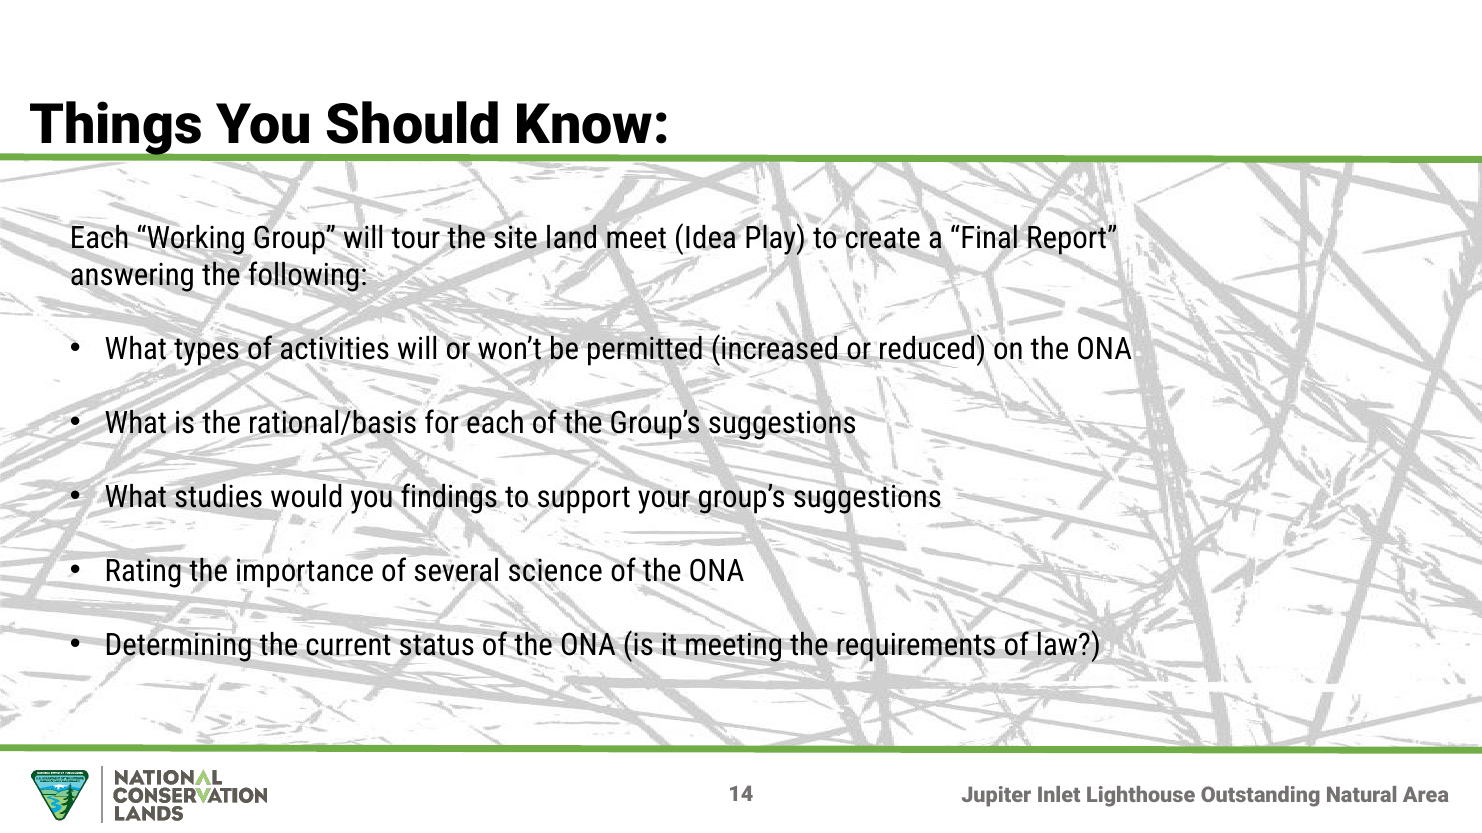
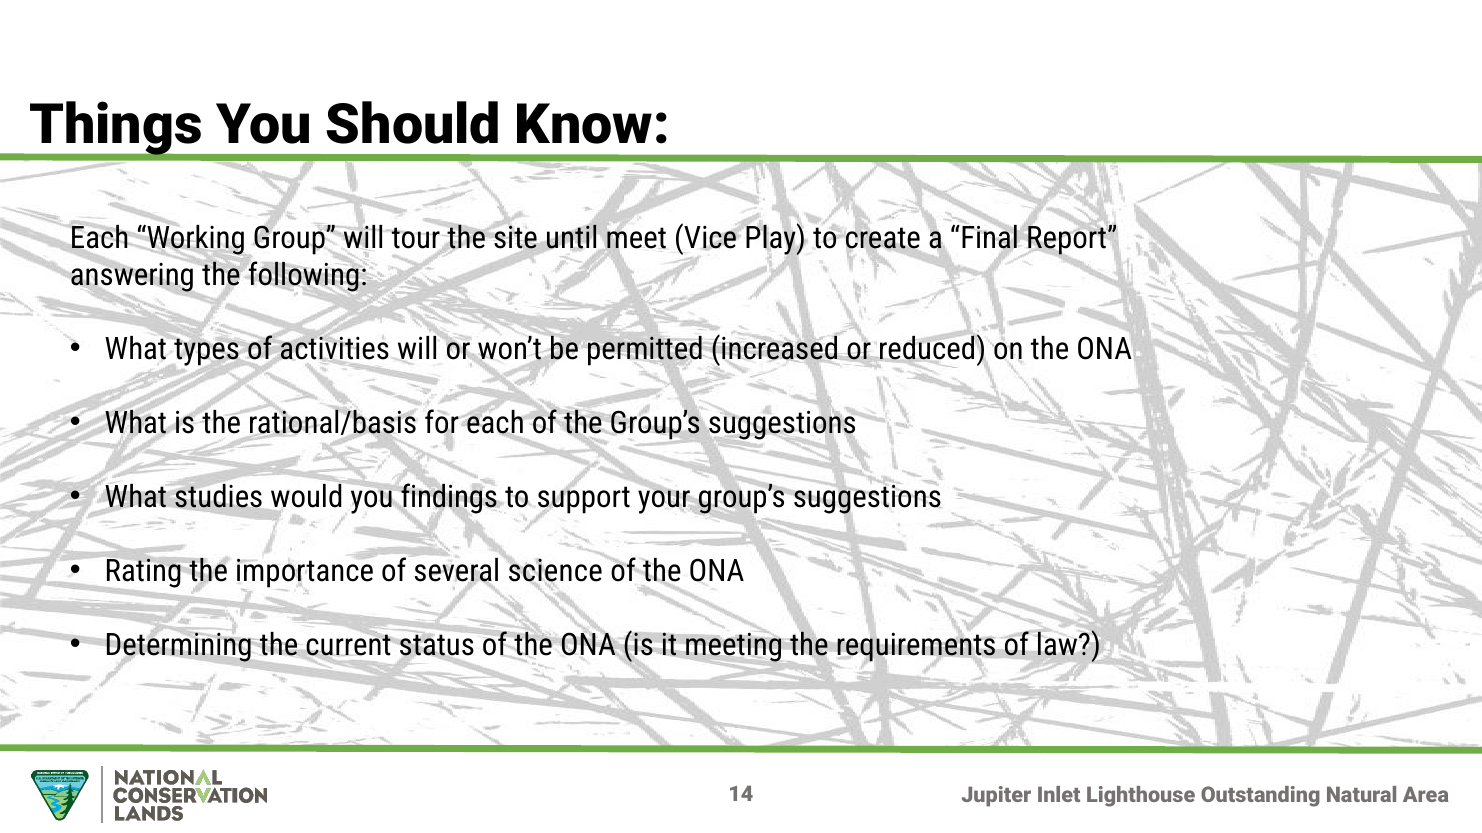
land: land -> until (572, 238)
Idea: Idea -> Vice (706, 238)
